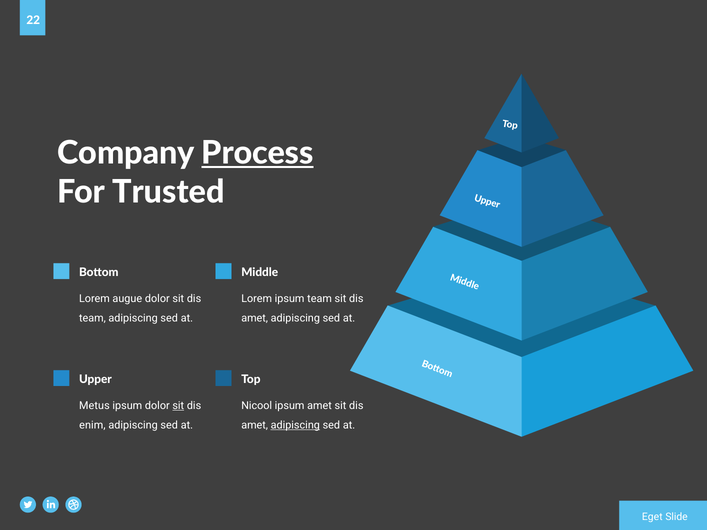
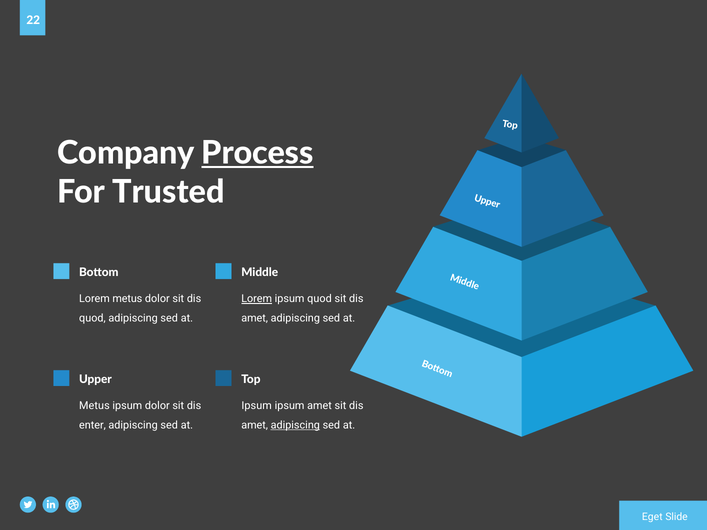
Lorem augue: augue -> metus (127, 299)
Lorem underline: none -> present (257, 299)
ipsum team: team -> quod (319, 299)
team: team -> quod (92, 318)
sit underline: present -> none (178, 406)
Nicool: Nicool -> Ipsum (257, 406)
enim: enim -> enter (92, 425)
